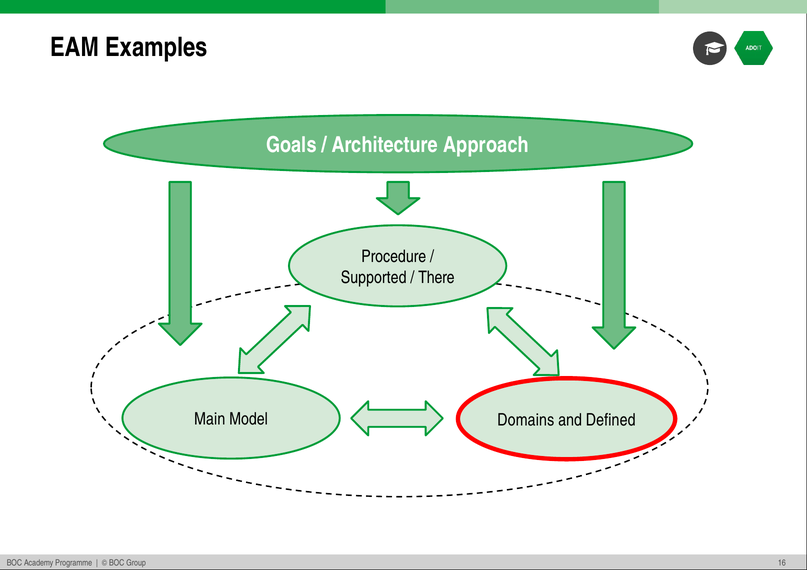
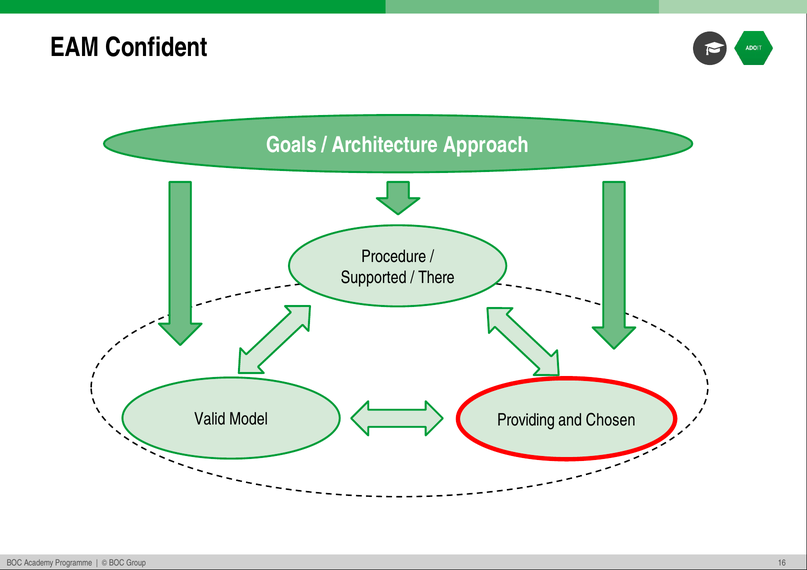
Examples: Examples -> Confident (156, 48)
Main: Main -> Valid (210, 420)
Domains: Domains -> Providing (526, 420)
Defined: Defined -> Chosen (611, 420)
